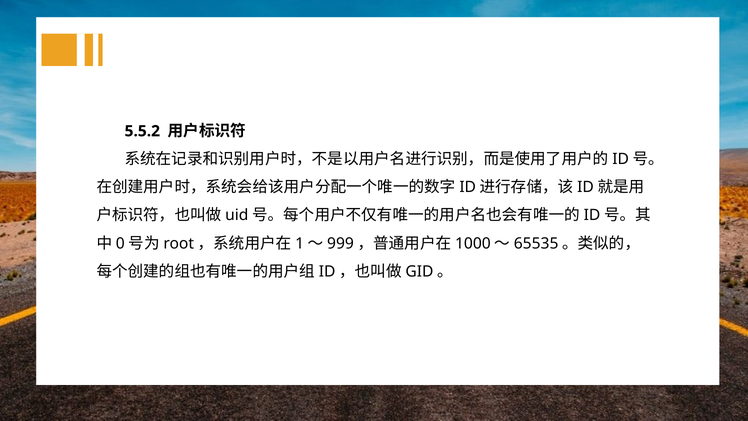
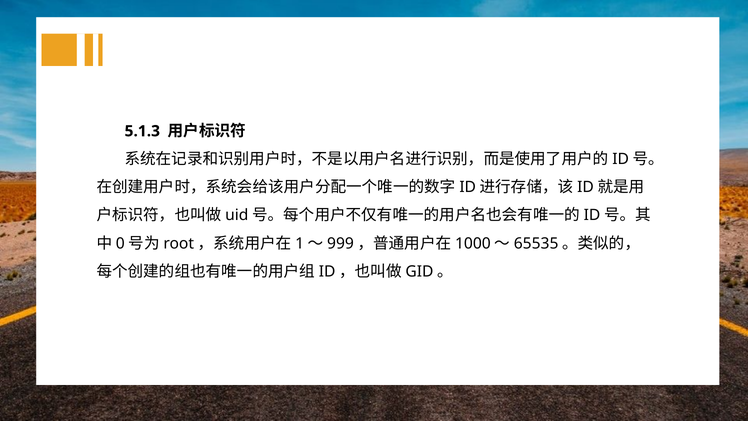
5.5.2: 5.5.2 -> 5.1.3 (142, 131)
